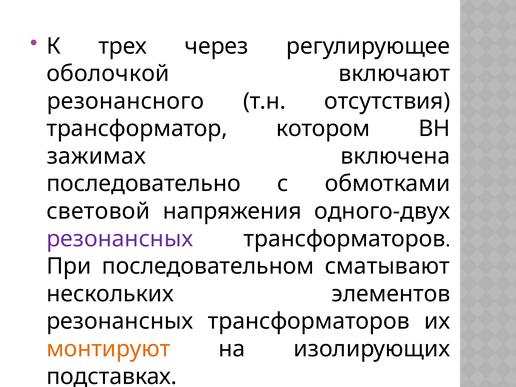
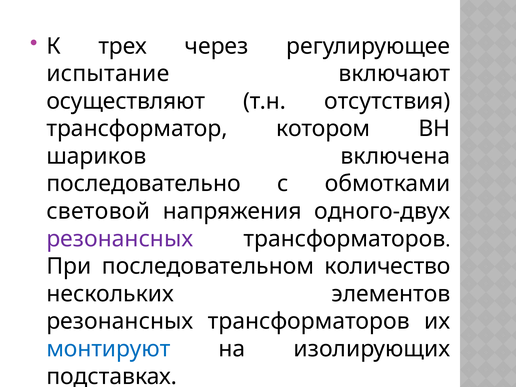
оболочкой: оболочкой -> испытание (108, 74)
резонансного: резонансного -> осуществляют (126, 101)
зажимах: зажимах -> шариков (96, 156)
сматывают: сматывают -> количество (388, 266)
монтируют colour: orange -> blue (108, 349)
